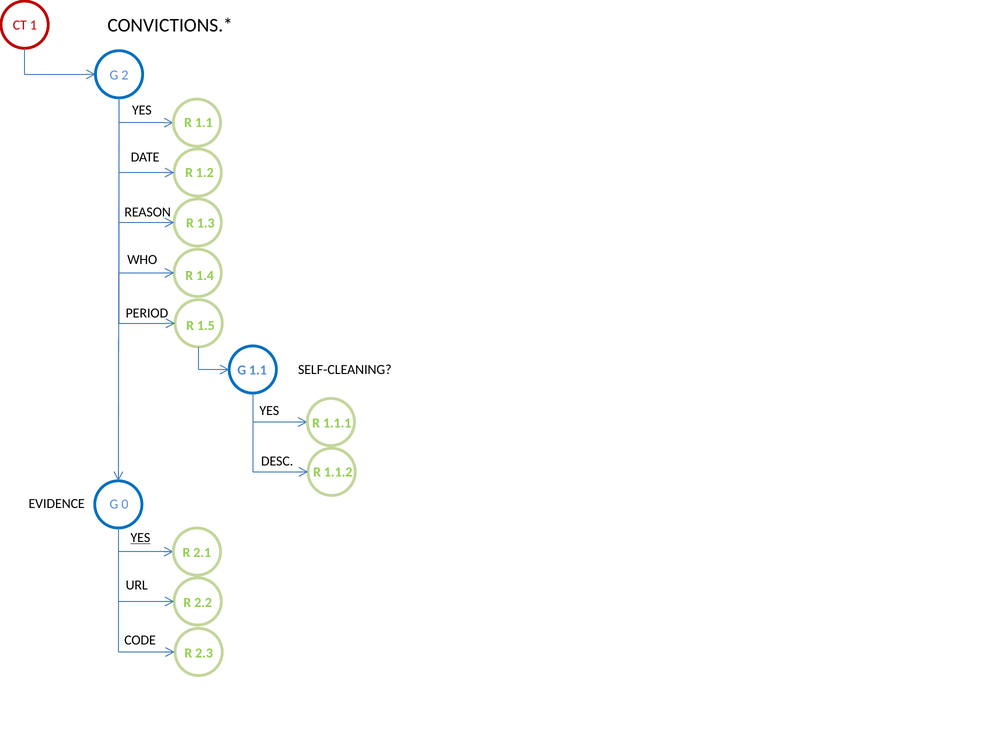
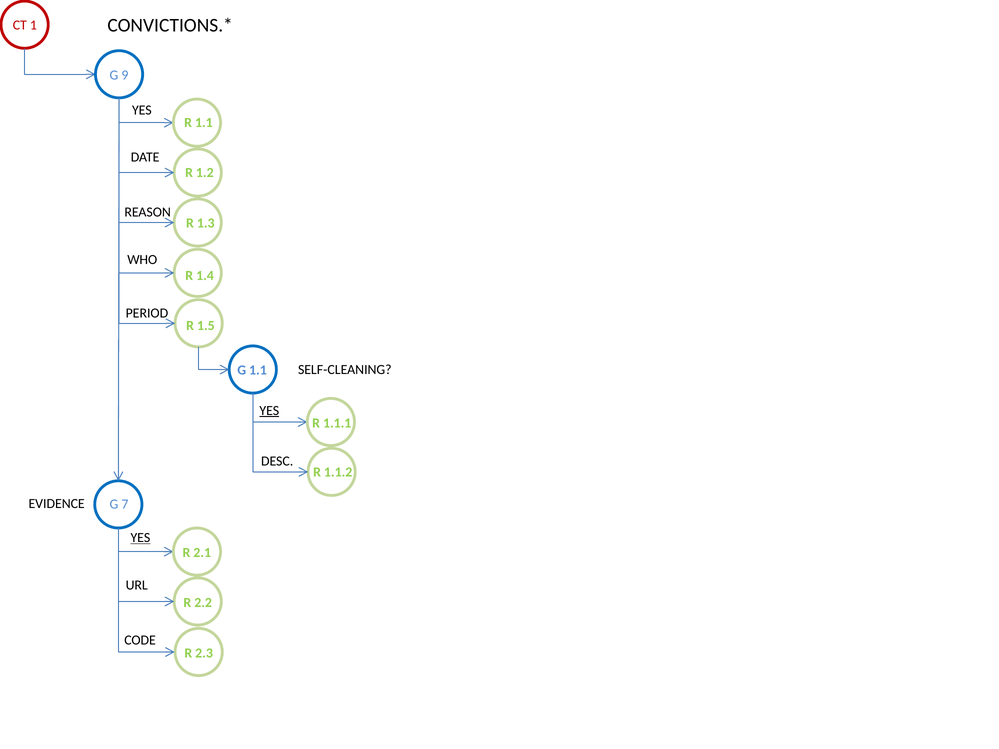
2: 2 -> 9 (125, 75)
YES underline: none -> present (269, 411)
0: 0 -> 7 (125, 504)
